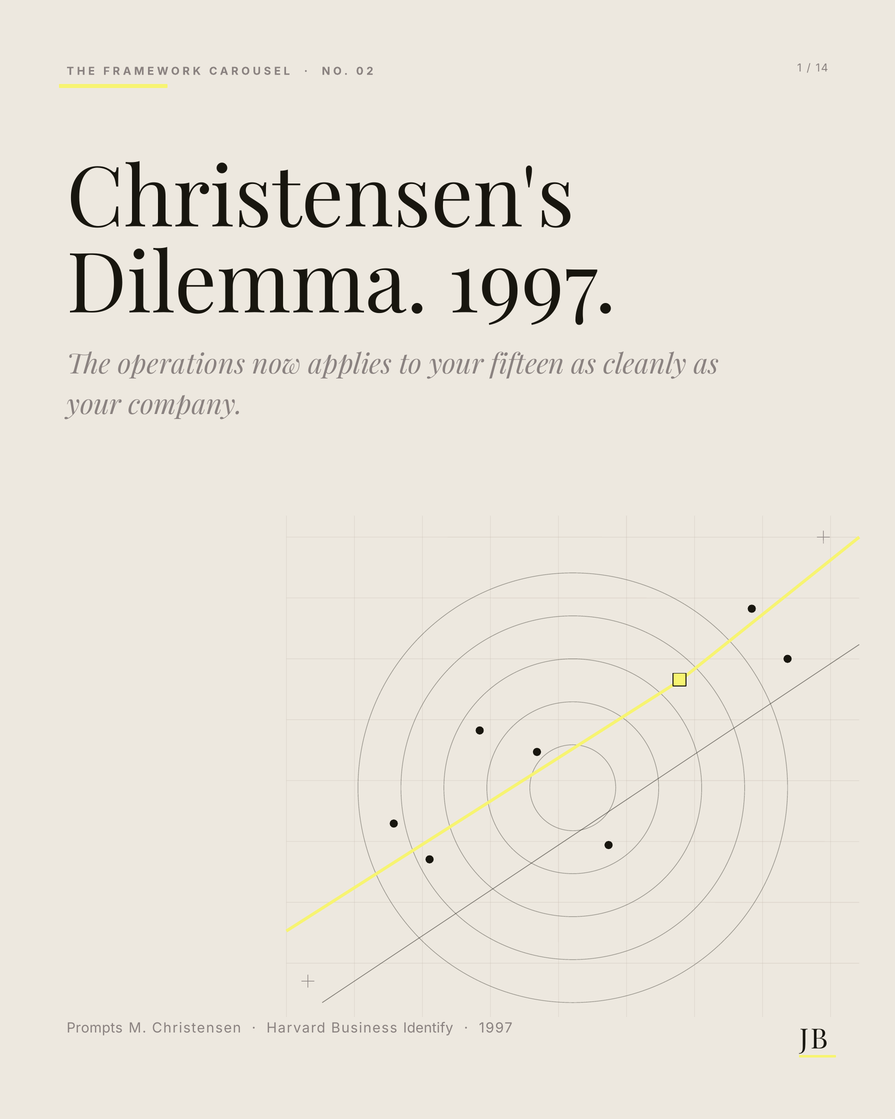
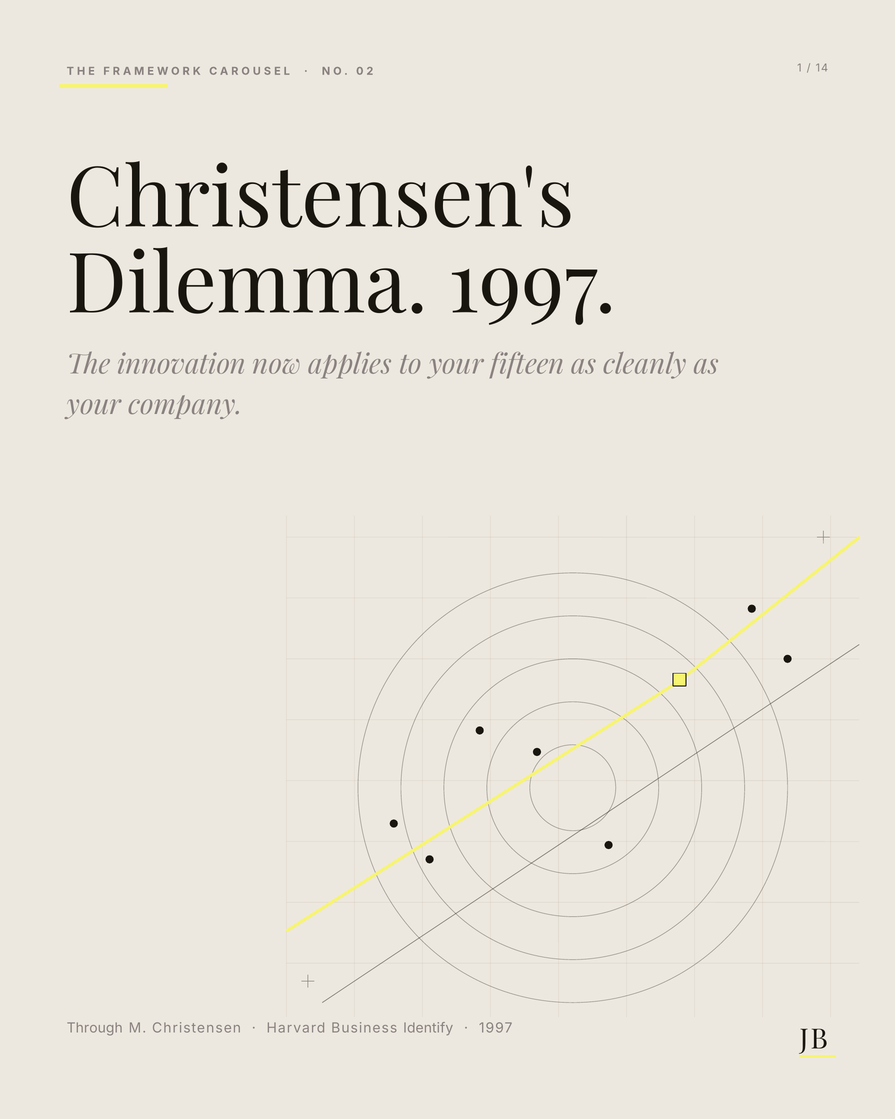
operations: operations -> innovation (182, 365)
Prompts: Prompts -> Through (95, 1028)
